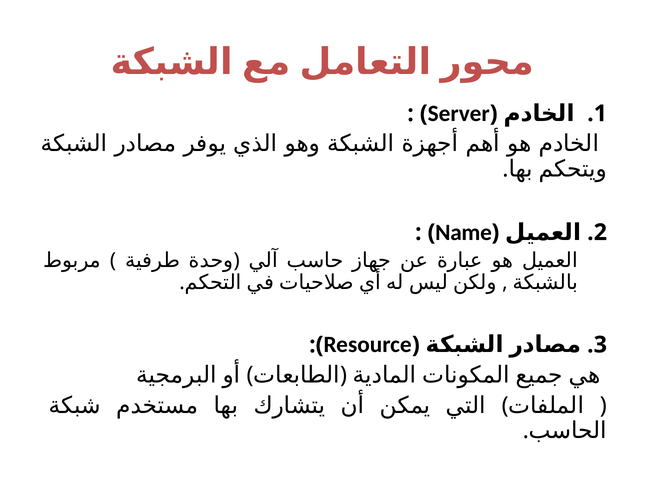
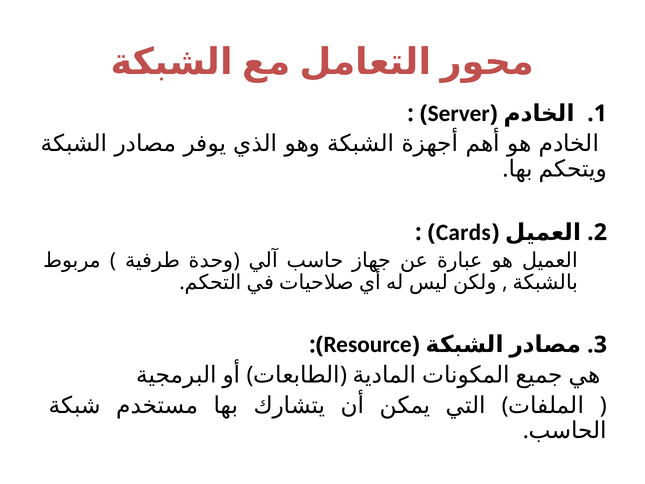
Name: Name -> Cards (463, 232)
